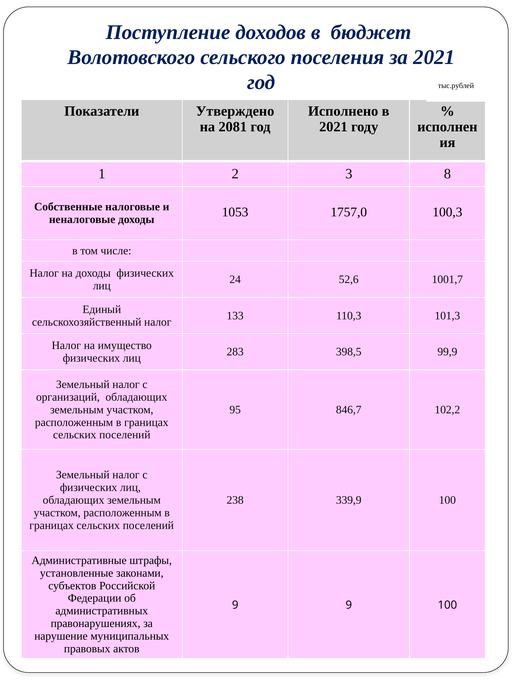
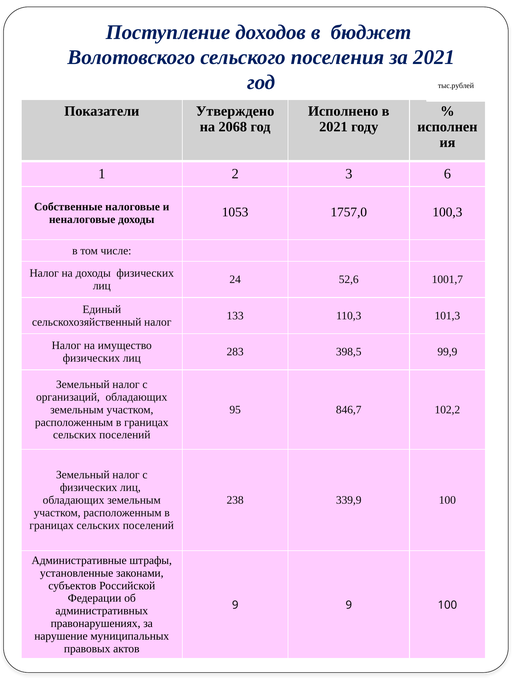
2081: 2081 -> 2068 (233, 127)
8: 8 -> 6 (447, 174)
